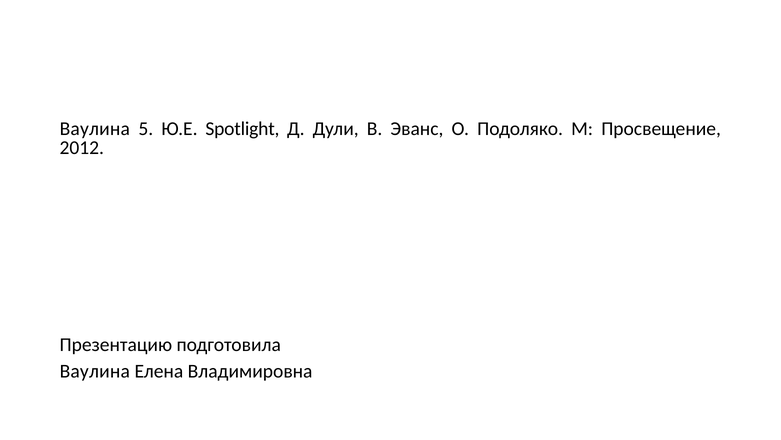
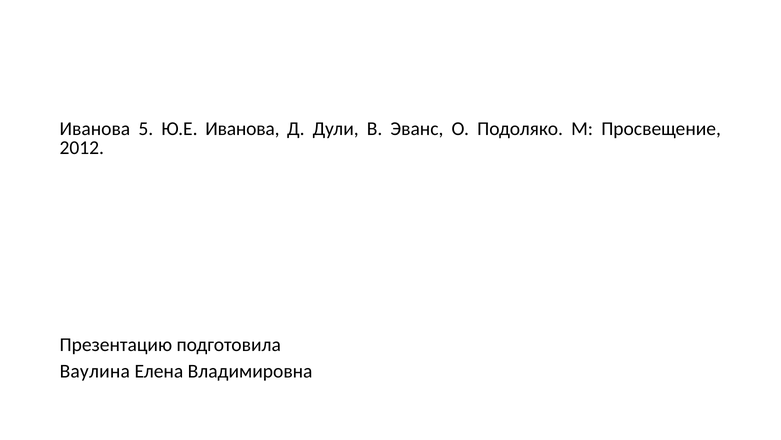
Ваулина: Ваулина -> Иванова (95, 129)
Ю.Е Spotlight: Spotlight -> Иванова (242, 129)
